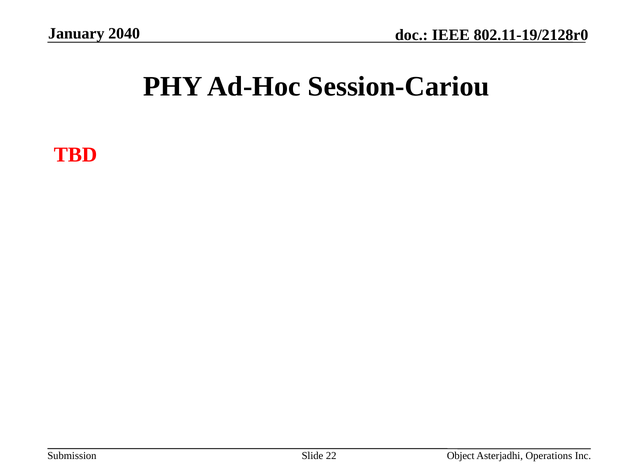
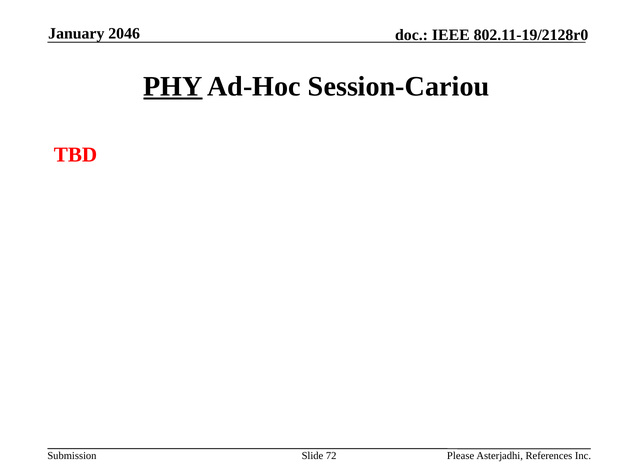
2040: 2040 -> 2046 (124, 34)
PHY underline: none -> present (173, 86)
22: 22 -> 72 (331, 455)
Object: Object -> Please (461, 455)
Operations: Operations -> References (549, 455)
